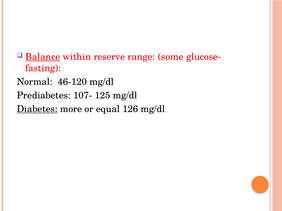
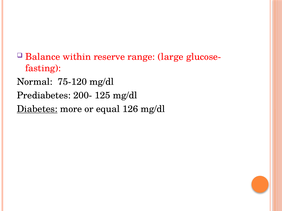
Balance underline: present -> none (43, 57)
some: some -> large (171, 57)
46-120: 46-120 -> 75-120 (72, 82)
107-: 107- -> 200- (83, 96)
